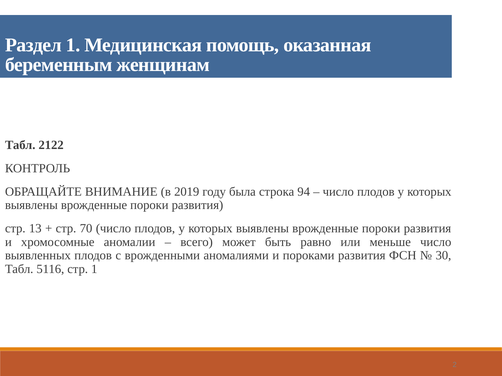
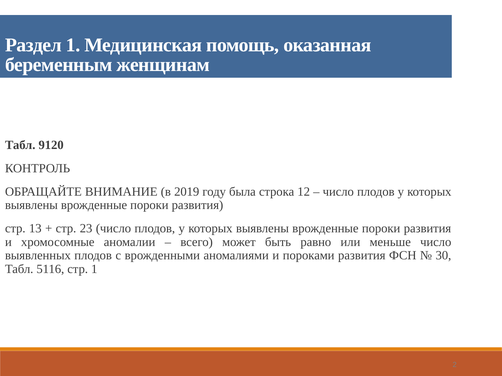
2122: 2122 -> 9120 (51, 145)
94: 94 -> 12 (304, 192)
70: 70 -> 23 (86, 229)
